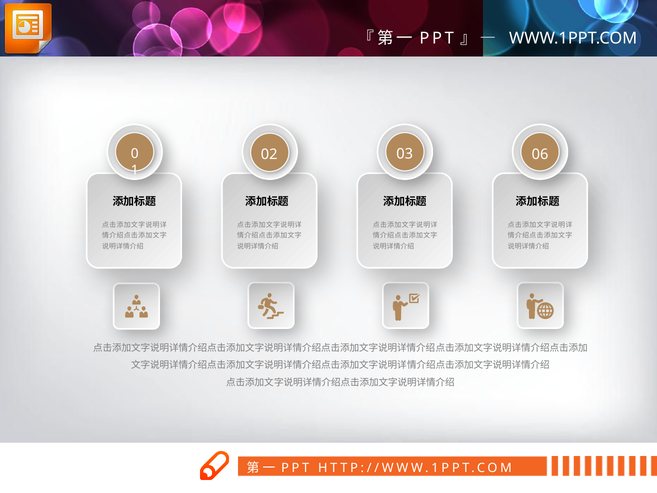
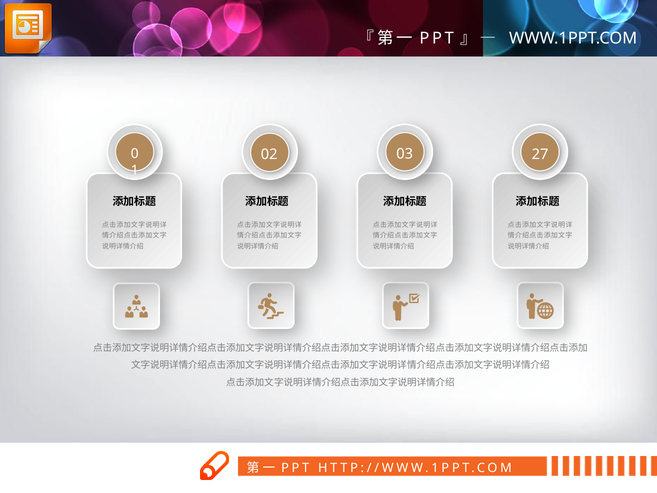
06: 06 -> 27 (540, 154)
